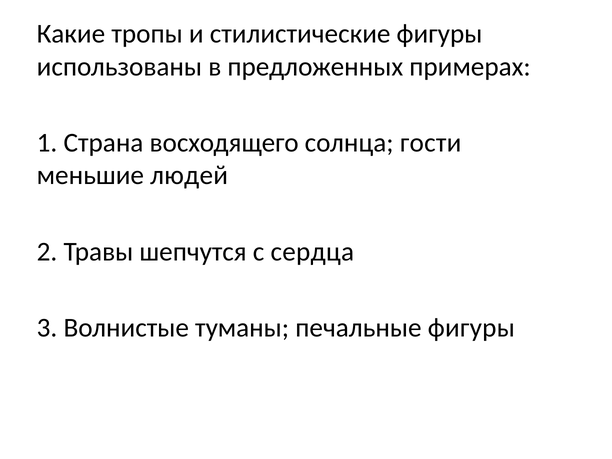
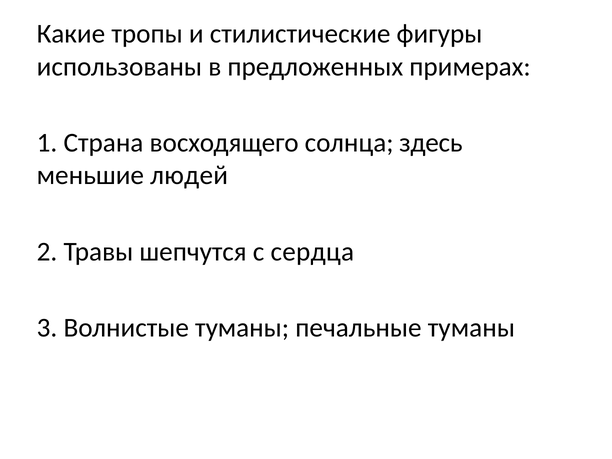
гости: гости -> здесь (431, 143)
печальные фигуры: фигуры -> туманы (471, 328)
